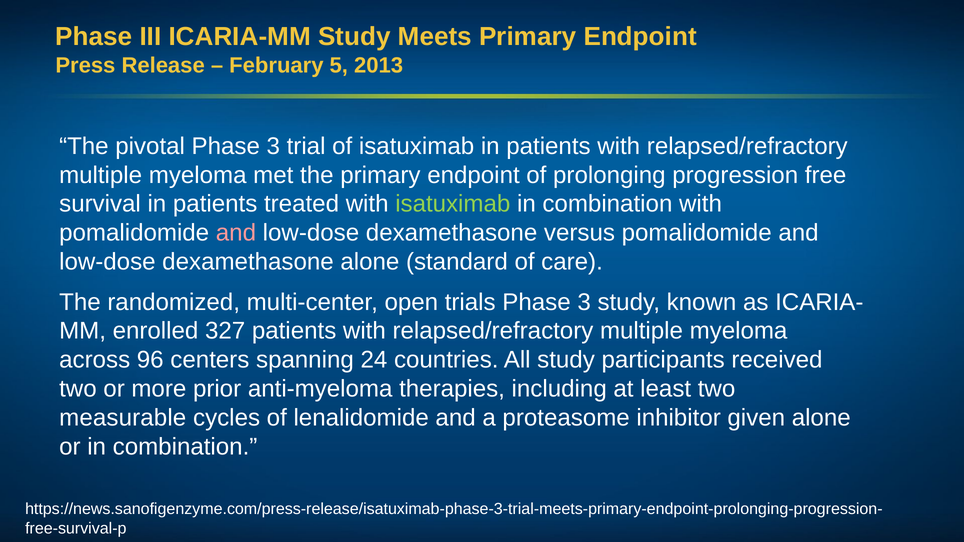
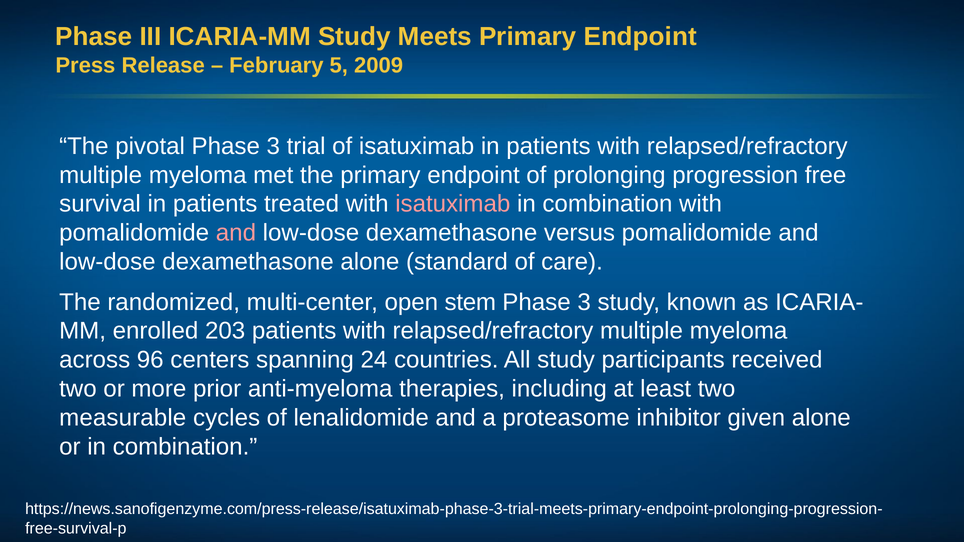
2013: 2013 -> 2009 (379, 65)
isatuximab colour: light green -> pink (453, 204)
trials: trials -> stem (470, 302)
327: 327 -> 203 (225, 331)
